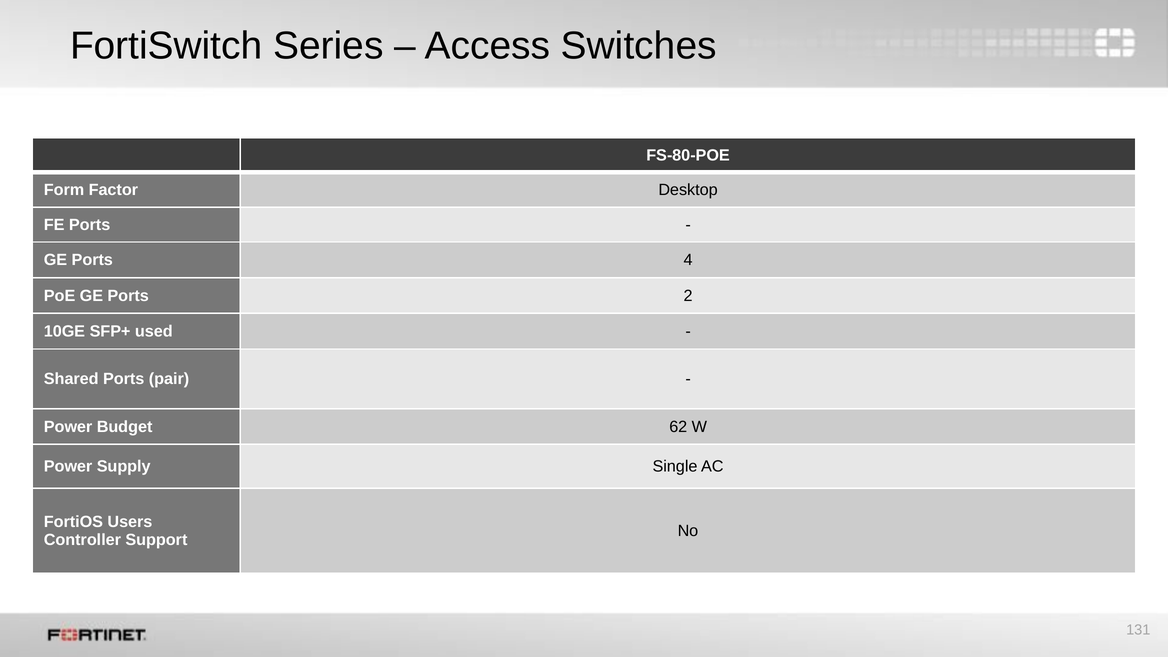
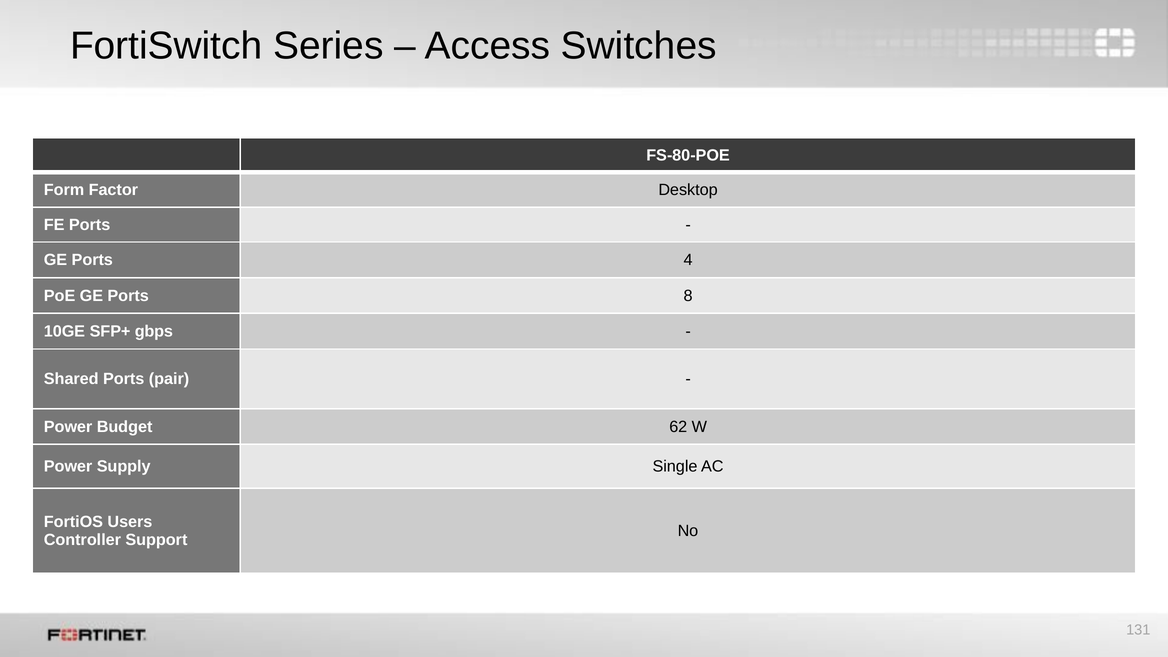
2: 2 -> 8 (688, 296)
used: used -> gbps (154, 331)
